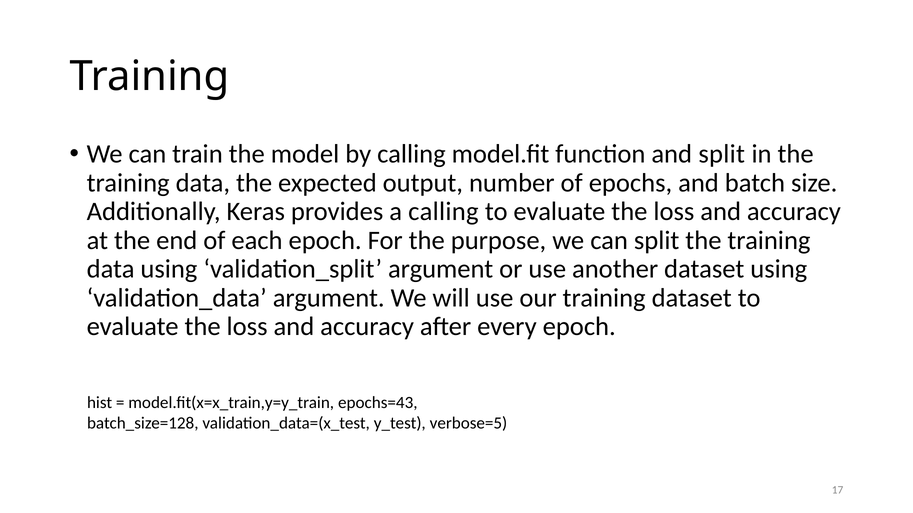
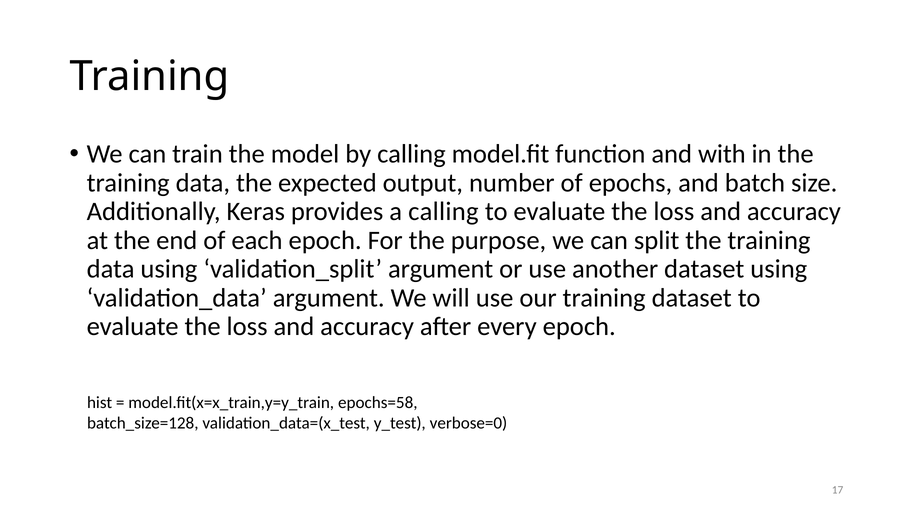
and split: split -> with (722, 154)
epochs=43: epochs=43 -> epochs=58 (378, 403)
verbose=5: verbose=5 -> verbose=0 (468, 423)
